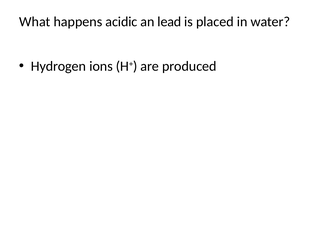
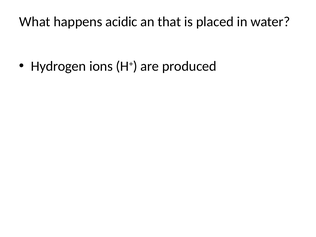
lead: lead -> that (169, 22)
